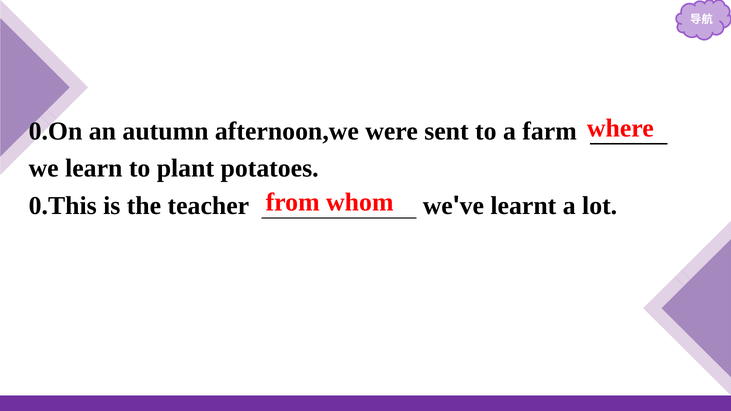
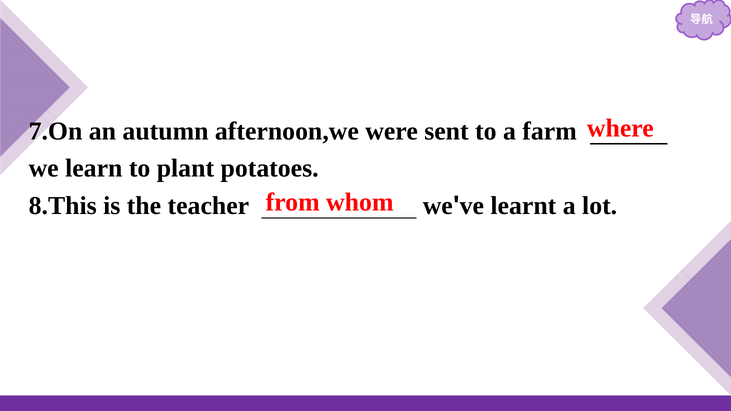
0.On: 0.On -> 7.On (56, 131)
0.This: 0.This -> 8.This (63, 206)
